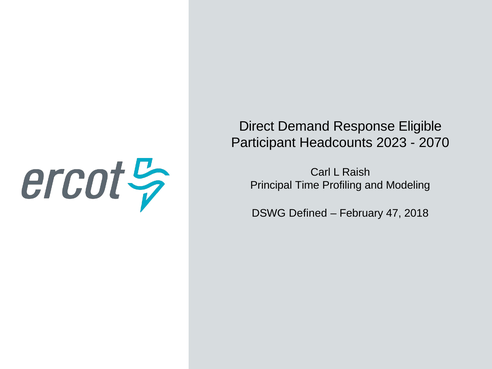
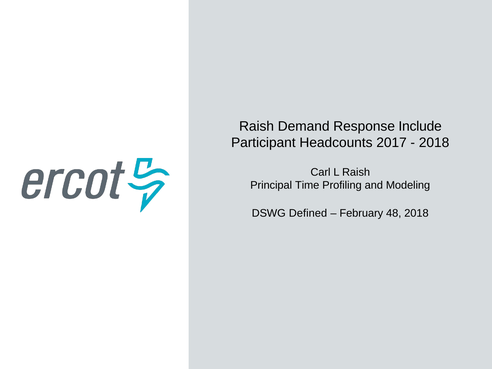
Direct: Direct -> Raish (257, 126)
Eligible: Eligible -> Include (420, 126)
2023: 2023 -> 2017 (392, 143)
2070: 2070 -> 2018 (434, 143)
47: 47 -> 48 (394, 213)
